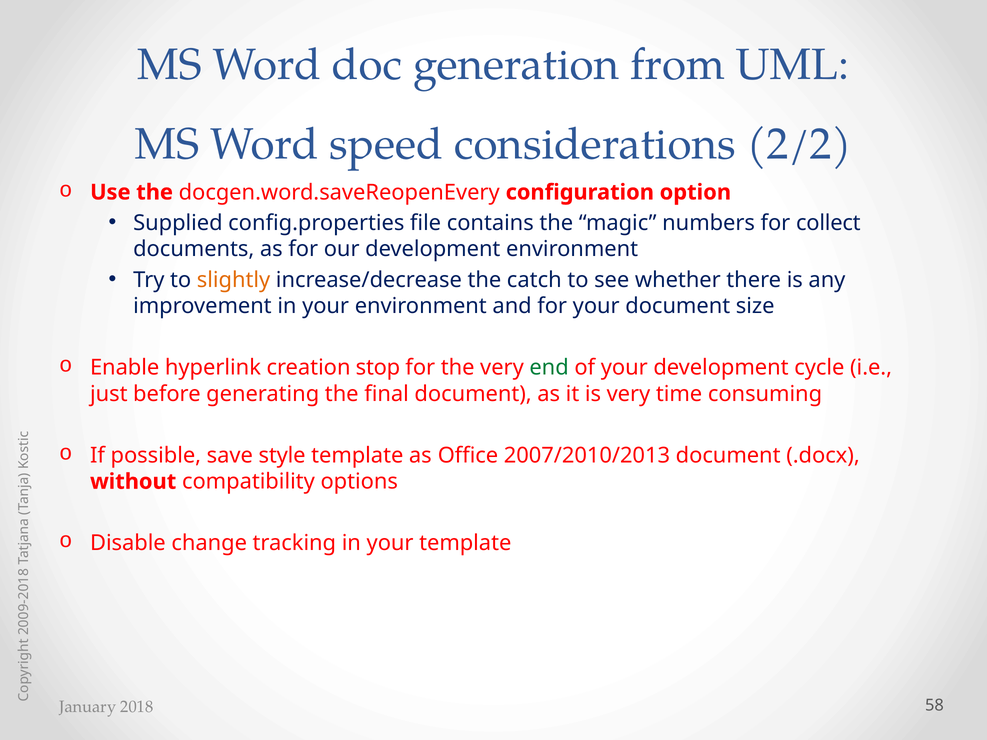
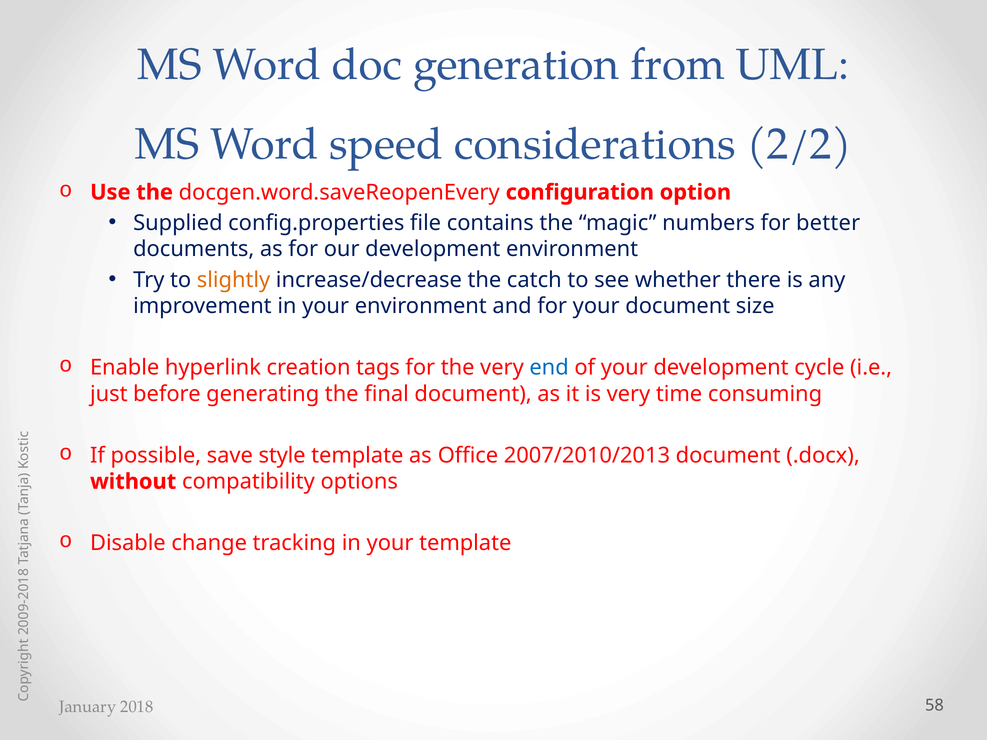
collect: collect -> better (828, 223)
stop: stop -> tags (378, 368)
end colour: green -> blue (549, 368)
